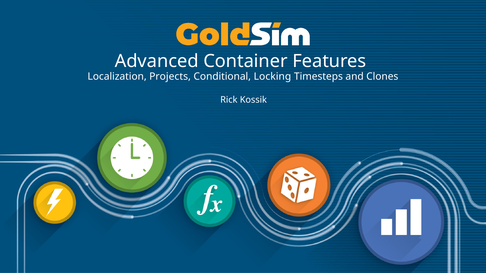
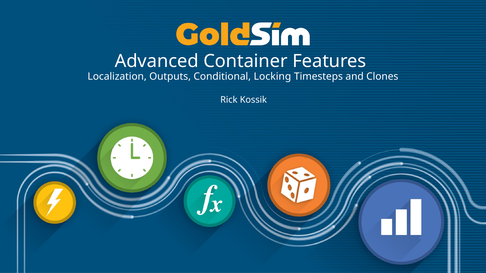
Projects: Projects -> Outputs (170, 77)
